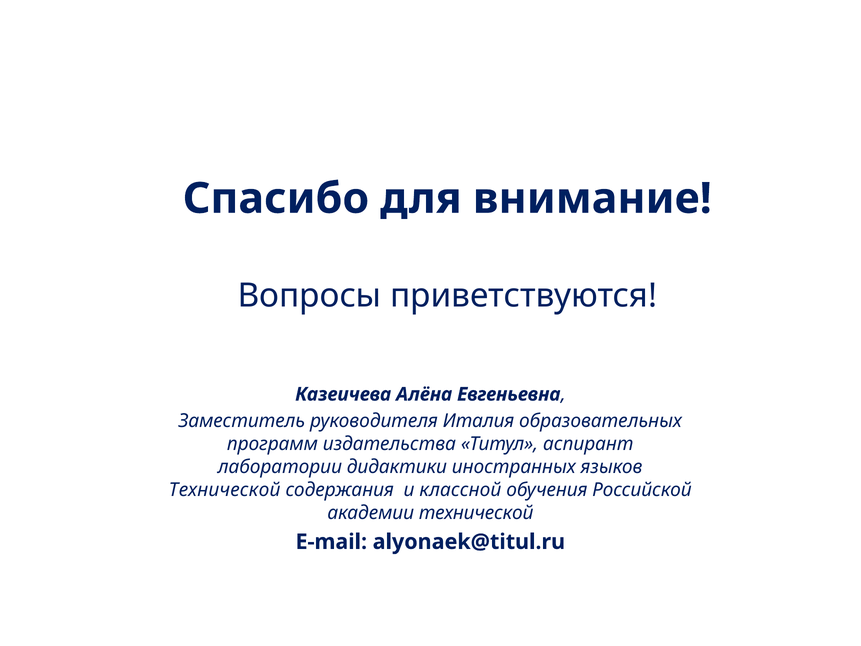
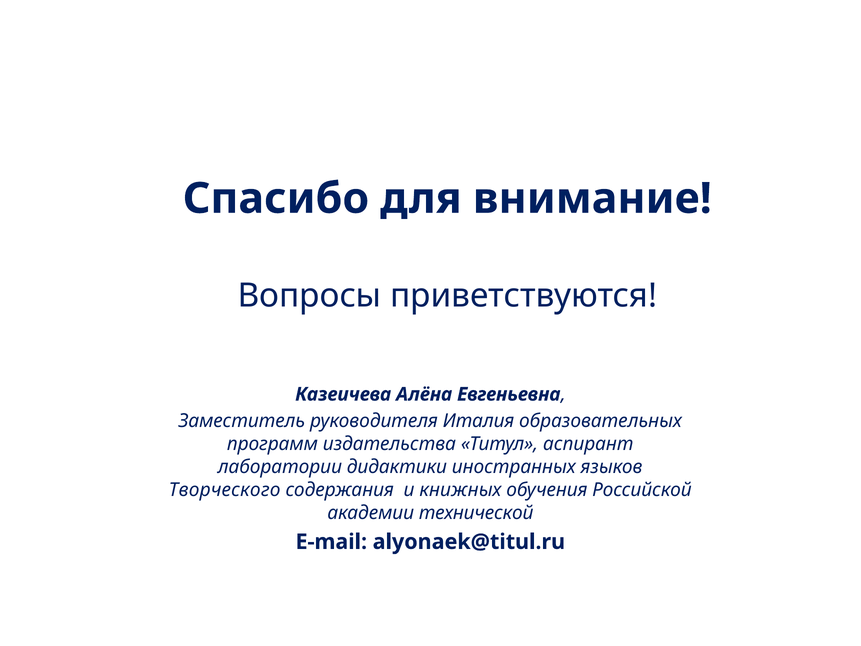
Технической: Технической -> Творческого (225, 490)
классной: классной -> книжных (460, 490)
